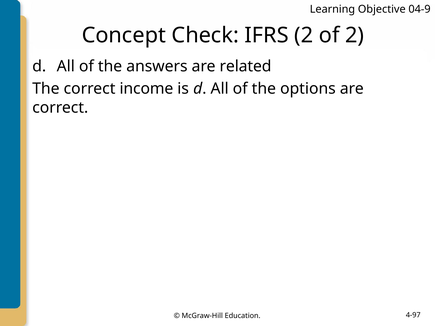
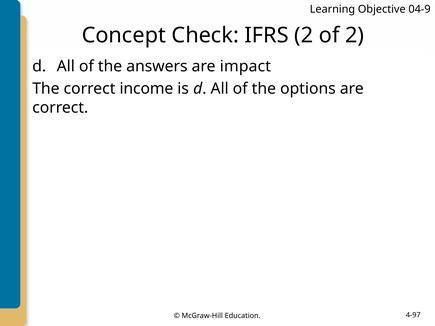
related: related -> impact (245, 66)
